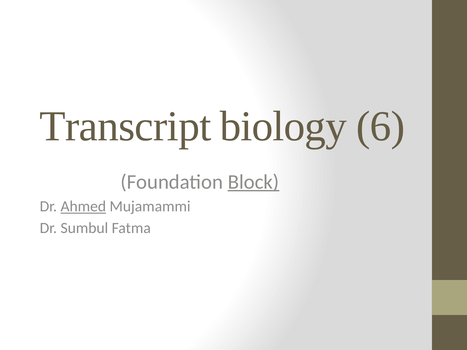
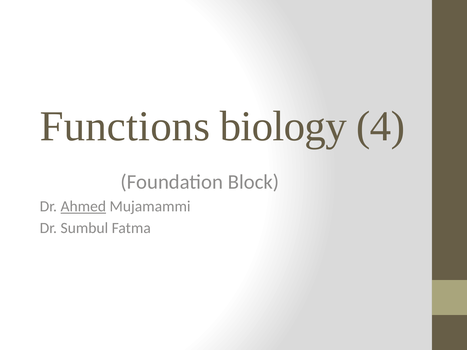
Transcript: Transcript -> Functions (125, 126)
6: 6 -> 4 (381, 126)
Block underline: present -> none (253, 182)
